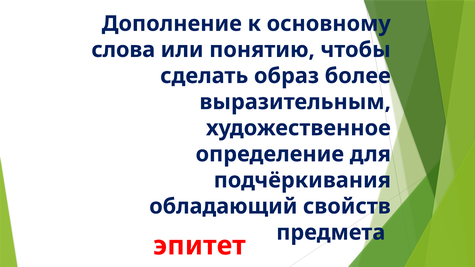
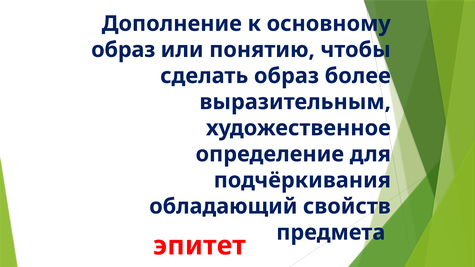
слова: слова -> образ (123, 50)
